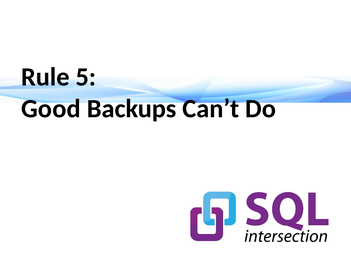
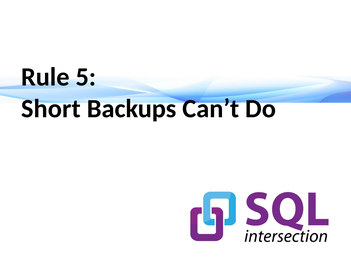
Good: Good -> Short (51, 109)
